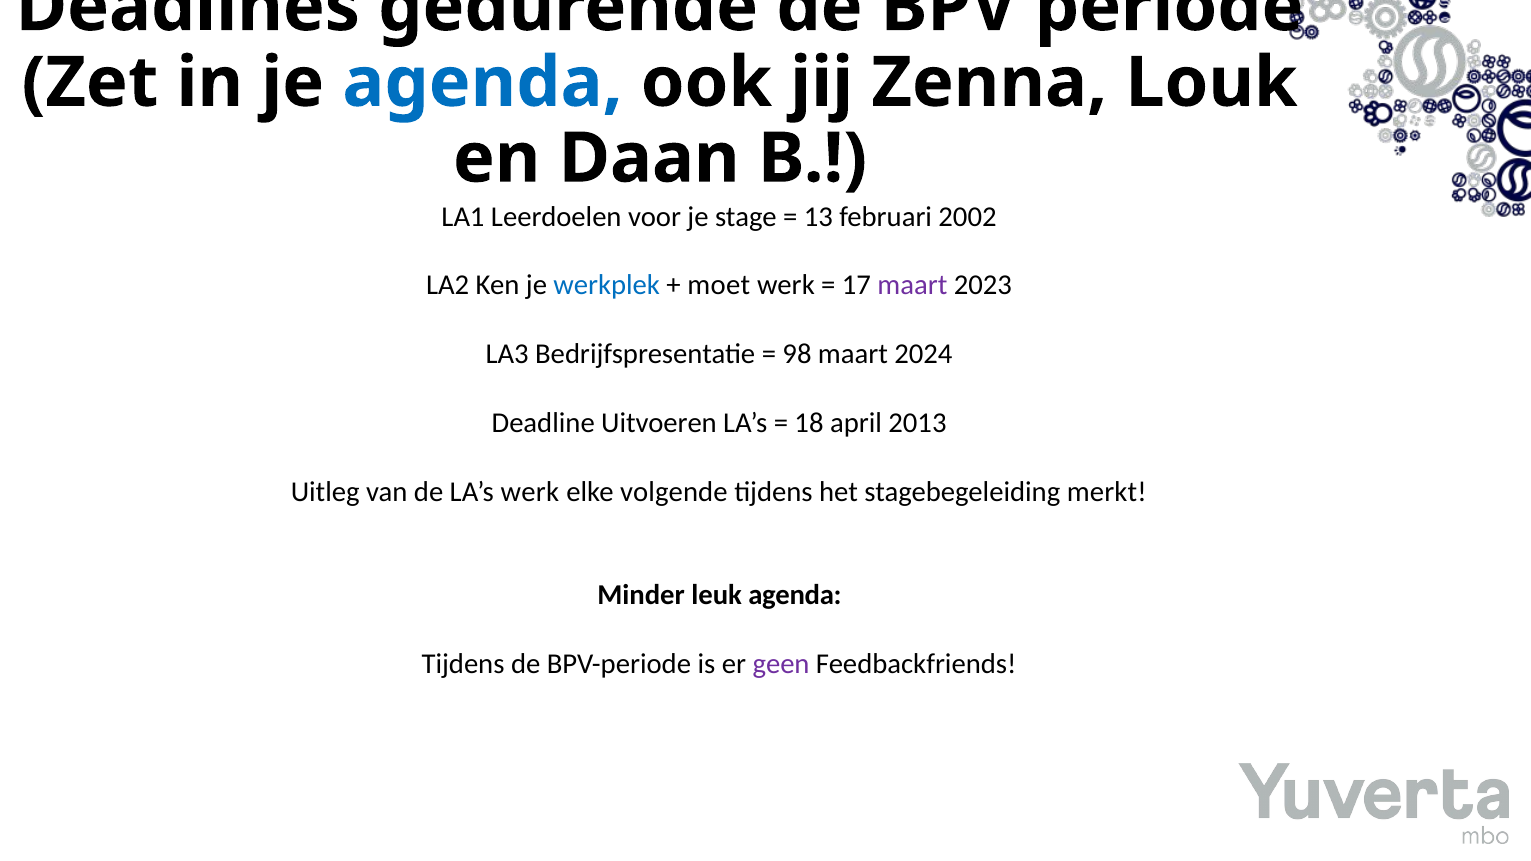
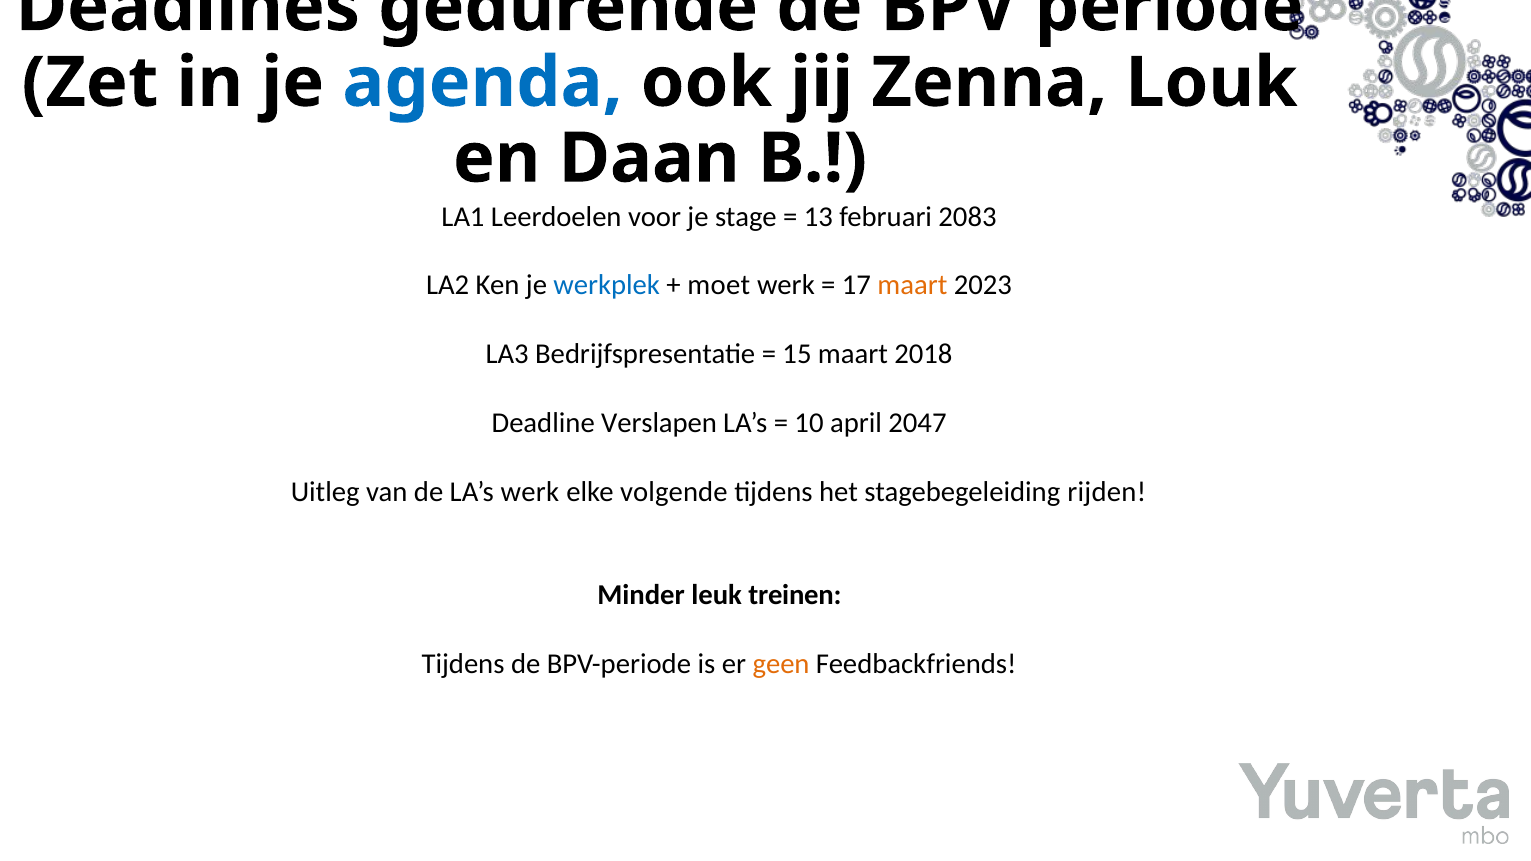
2002: 2002 -> 2083 (968, 217)
maart colour: purple -> orange (912, 286)
98: 98 -> 15 (797, 354)
2024: 2024 -> 2018 (923, 354)
Uitvoeren: Uitvoeren -> Verslapen (659, 423)
18: 18 -> 10 (809, 423)
2013: 2013 -> 2047 (917, 423)
merkt: merkt -> rijden (1107, 492)
leuk agenda: agenda -> treinen (795, 596)
geen colour: purple -> orange (781, 665)
